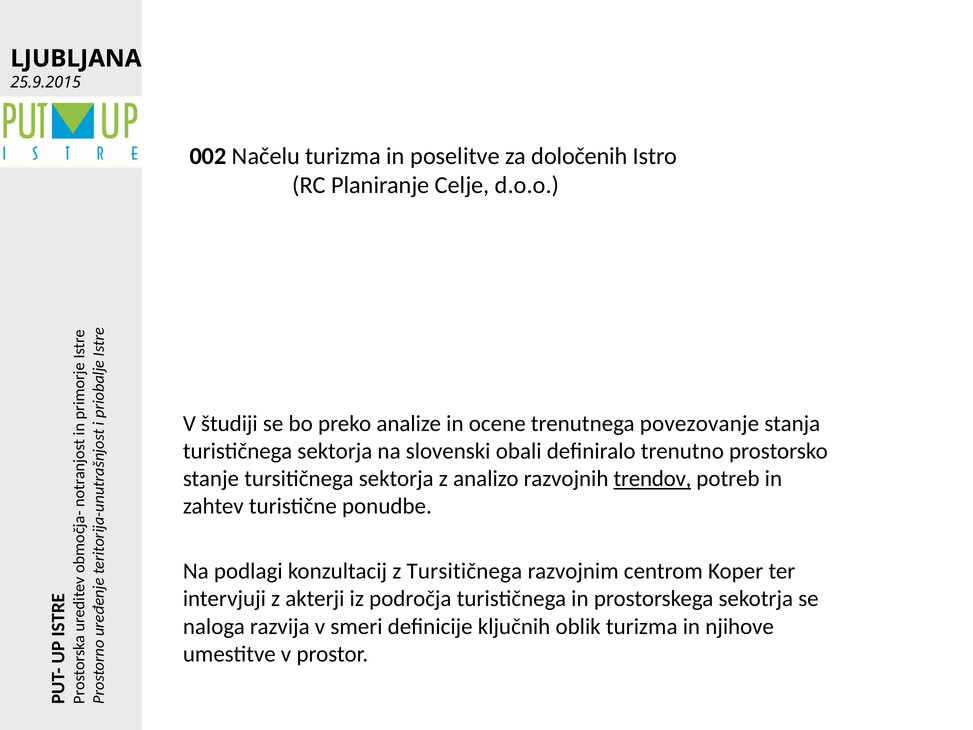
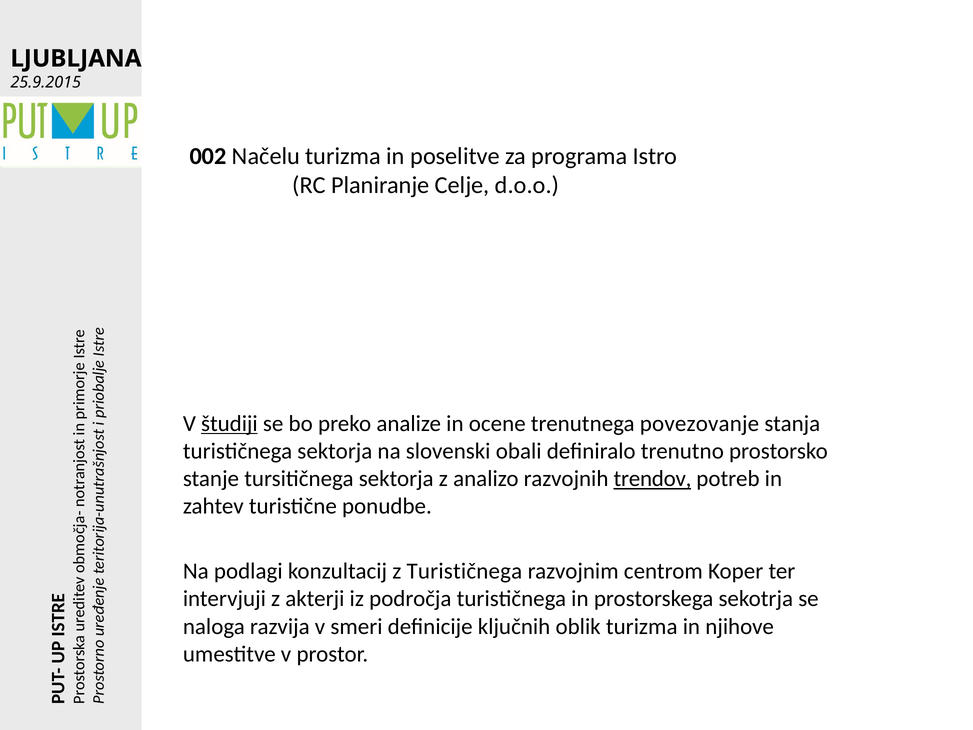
določenih: določenih -> programa (579, 156)
študiji underline: none -> present (229, 423)
z Tursitičnega: Tursitičnega -> Turističnega (464, 571)
